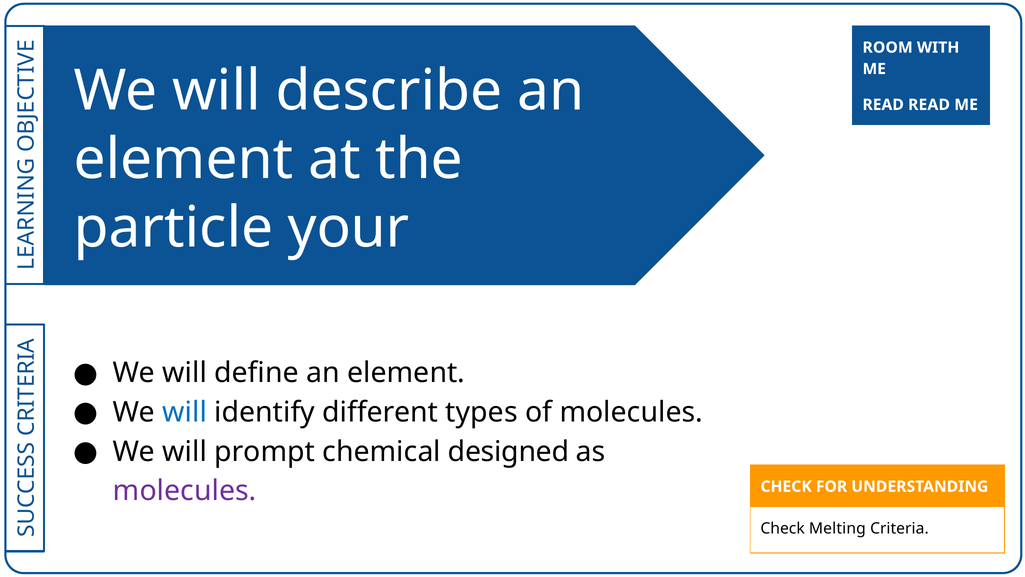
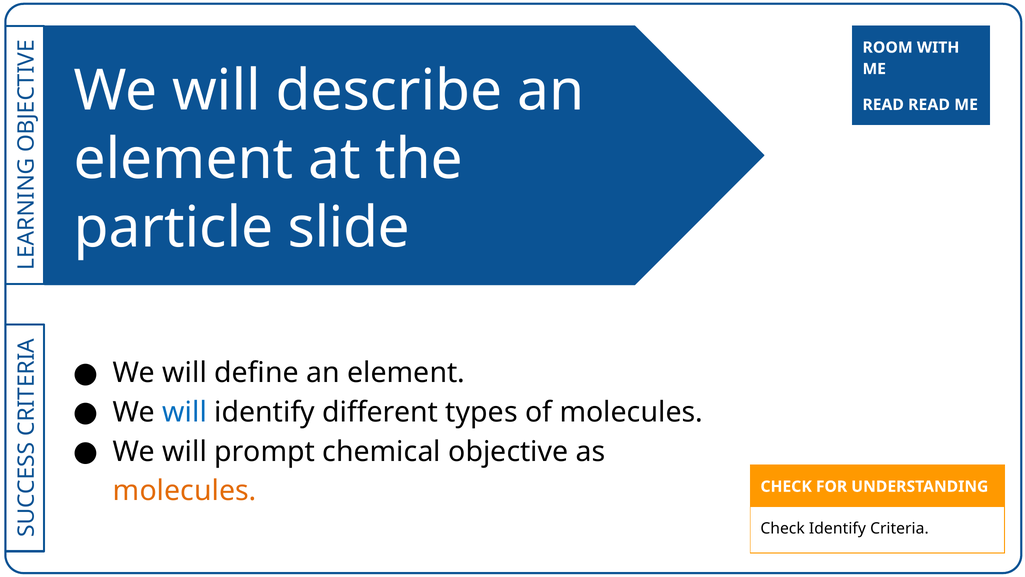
your: your -> slide (349, 228)
designed: designed -> objective (508, 451)
molecules colour: purple -> orange (185, 491)
Check Melting: Melting -> Identify (837, 528)
